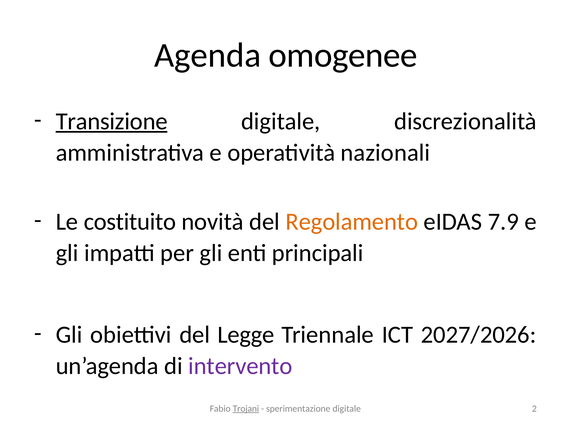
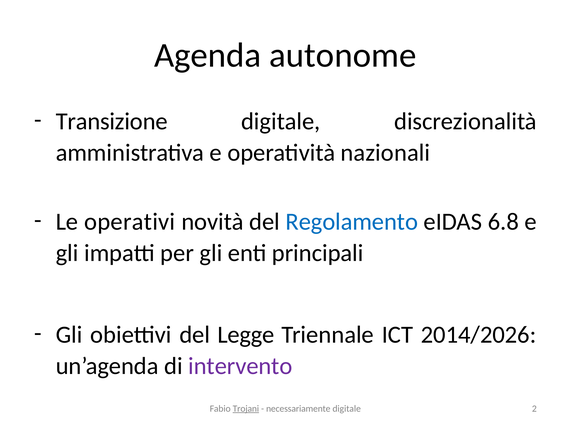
omogenee: omogenee -> autonome (343, 55)
Transizione underline: present -> none (112, 121)
costituito: costituito -> operativi (130, 222)
Regolamento colour: orange -> blue (352, 222)
7.9: 7.9 -> 6.8 (503, 222)
2027/2026: 2027/2026 -> 2014/2026 (479, 335)
sperimentazione: sperimentazione -> necessariamente (298, 409)
